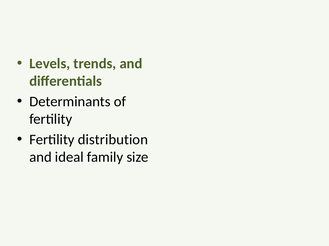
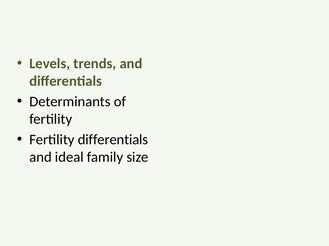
Fertility distribution: distribution -> differentials (113, 140)
